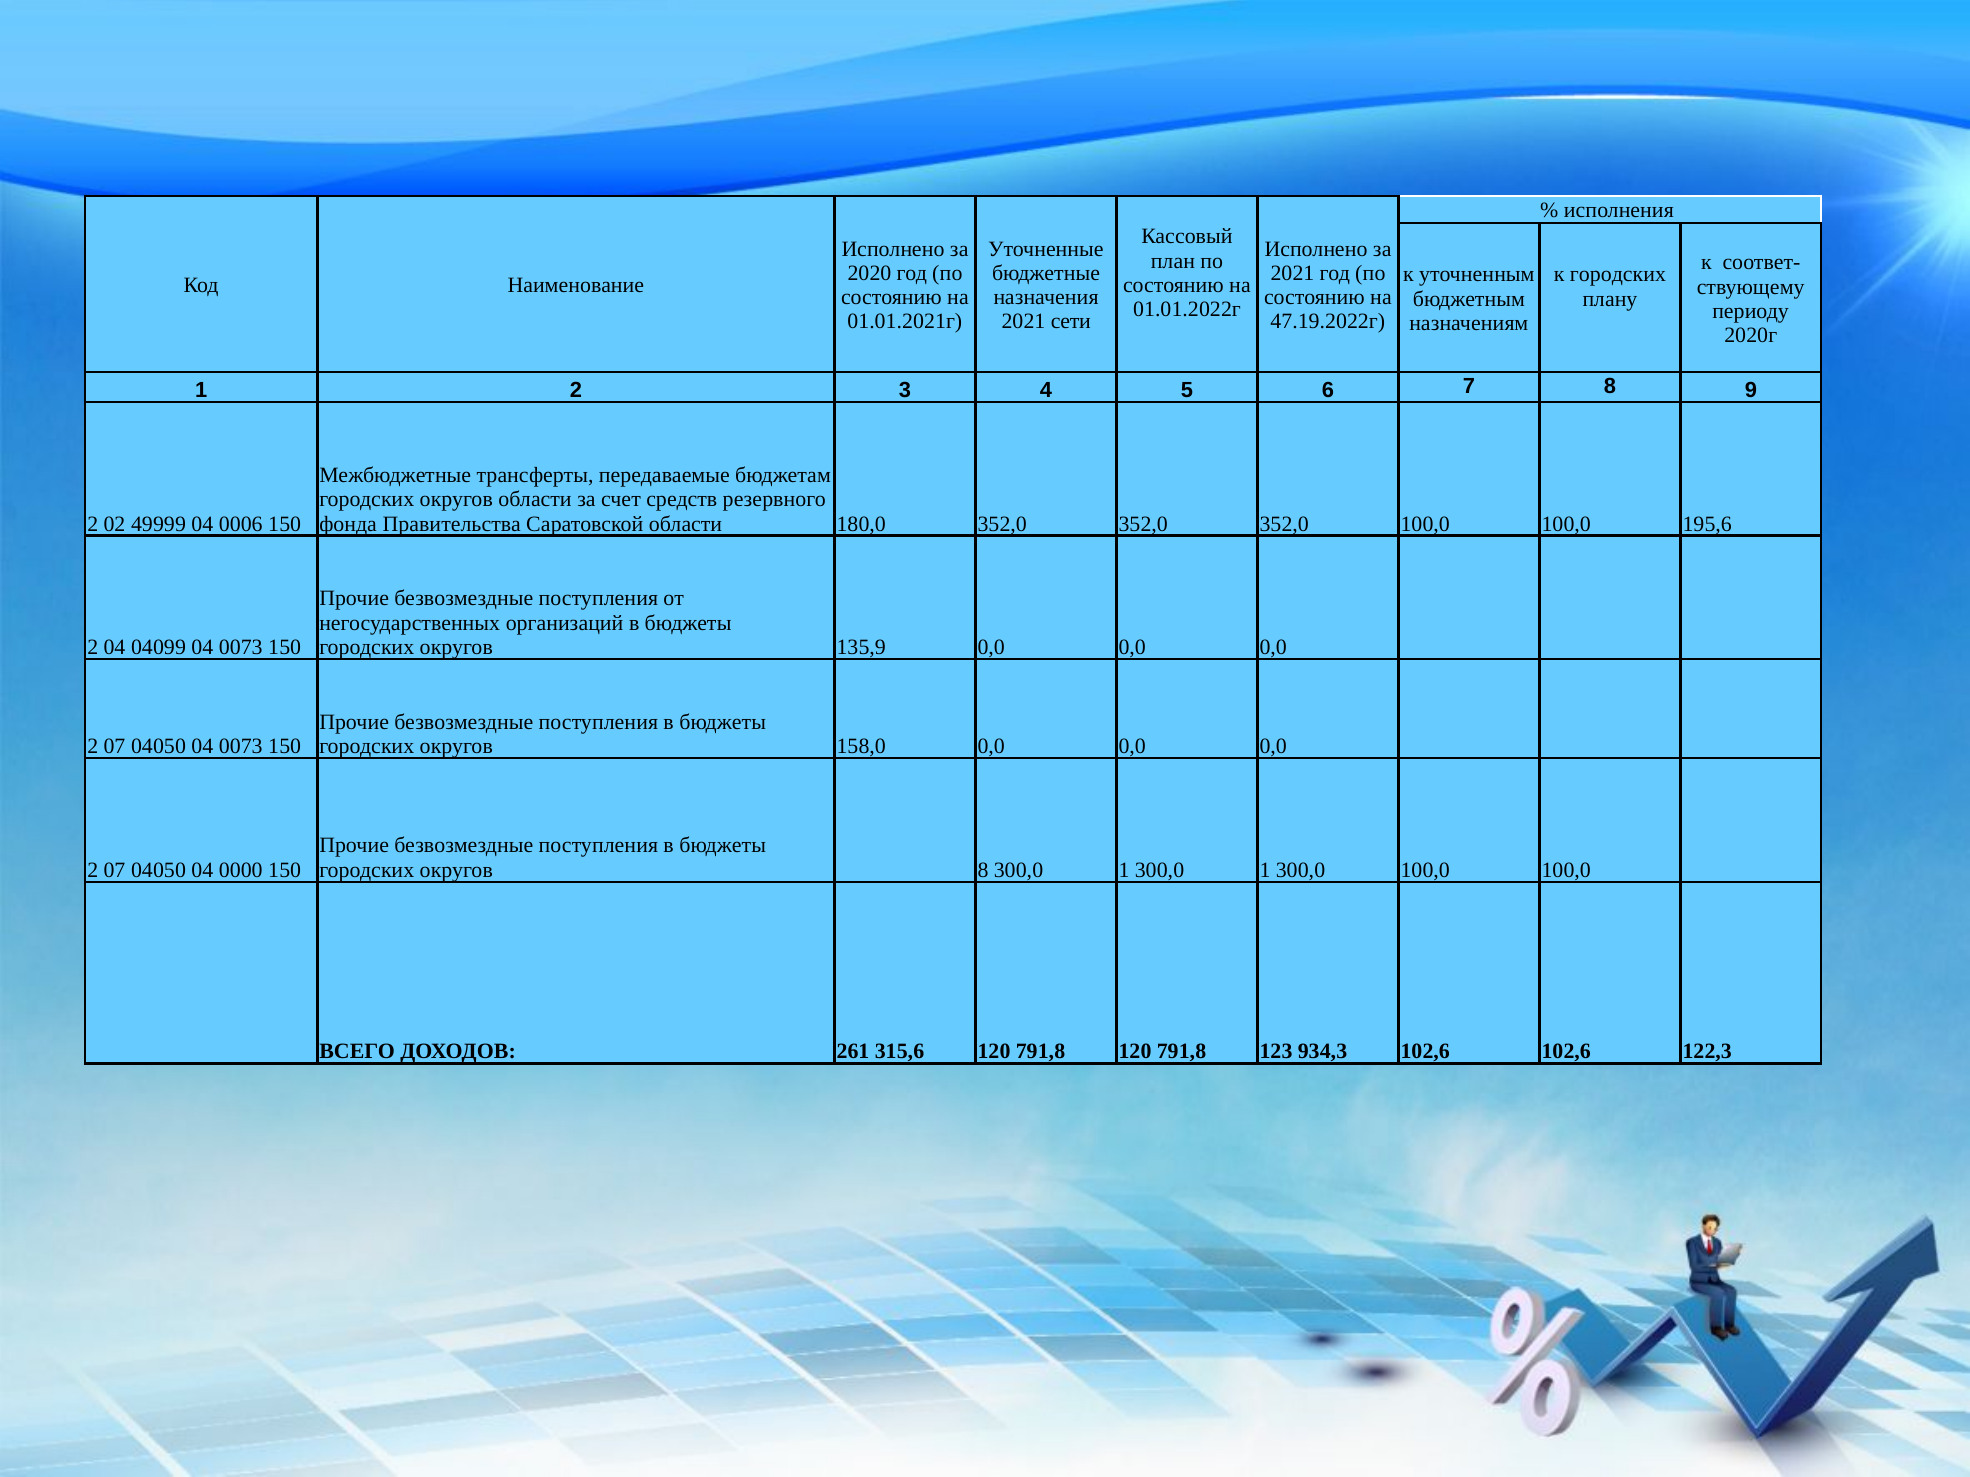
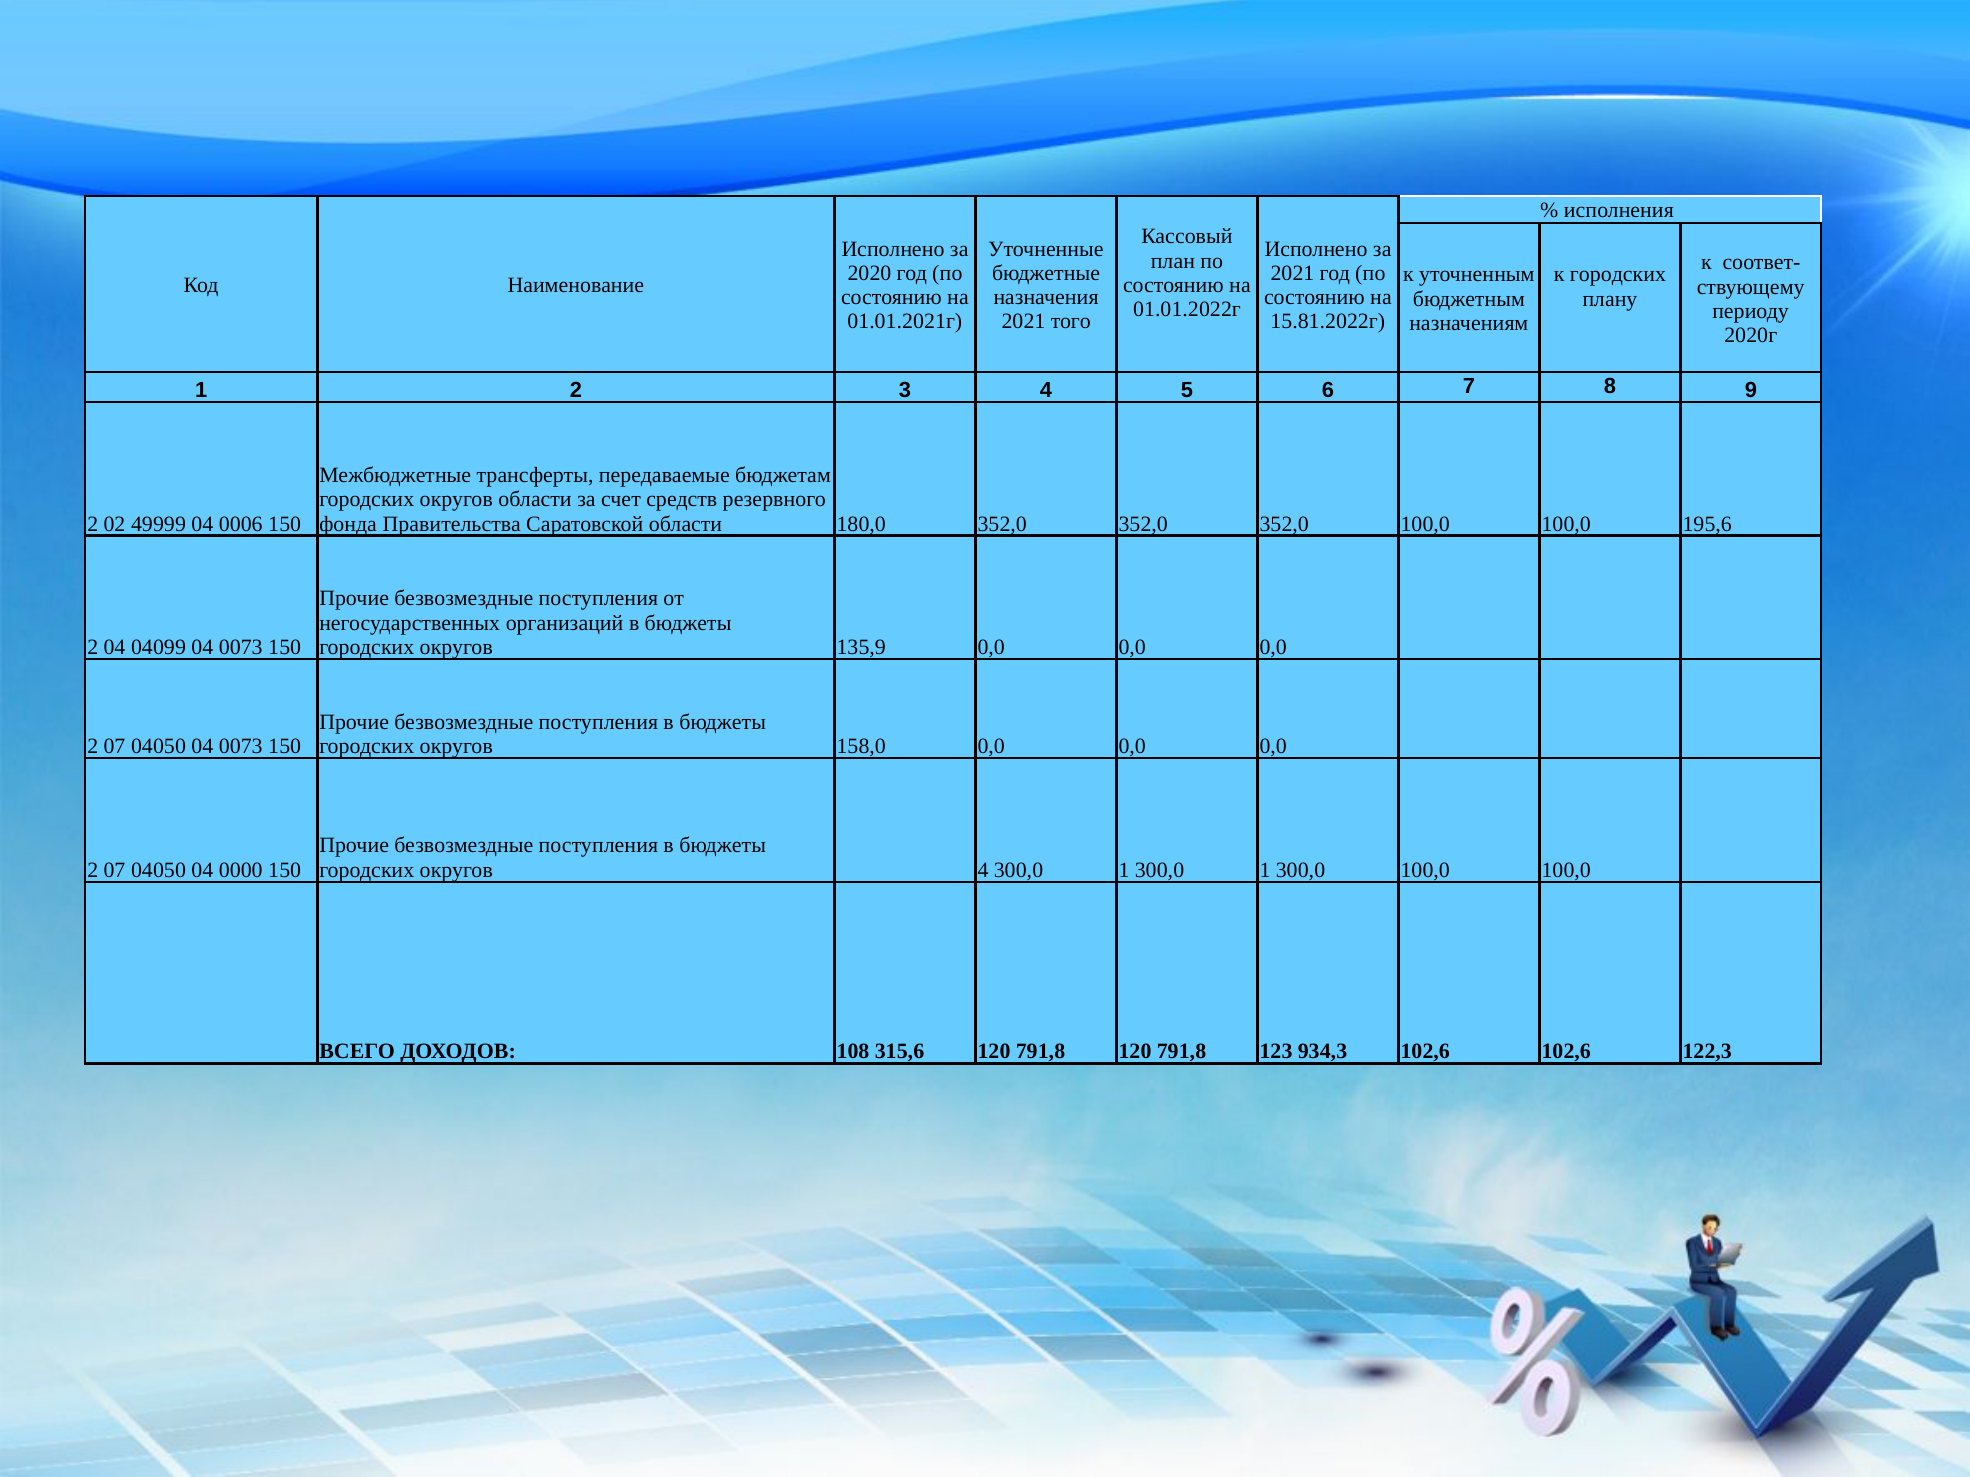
сети: сети -> того (1071, 322)
47.19.2022г: 47.19.2022г -> 15.81.2022г (1328, 322)
округов 8: 8 -> 4 (983, 870)
261: 261 -> 108 (853, 1052)
